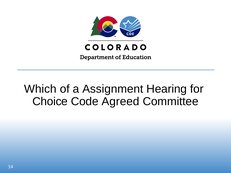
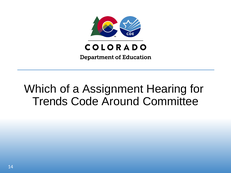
Choice: Choice -> Trends (50, 102)
Agreed: Agreed -> Around (121, 102)
